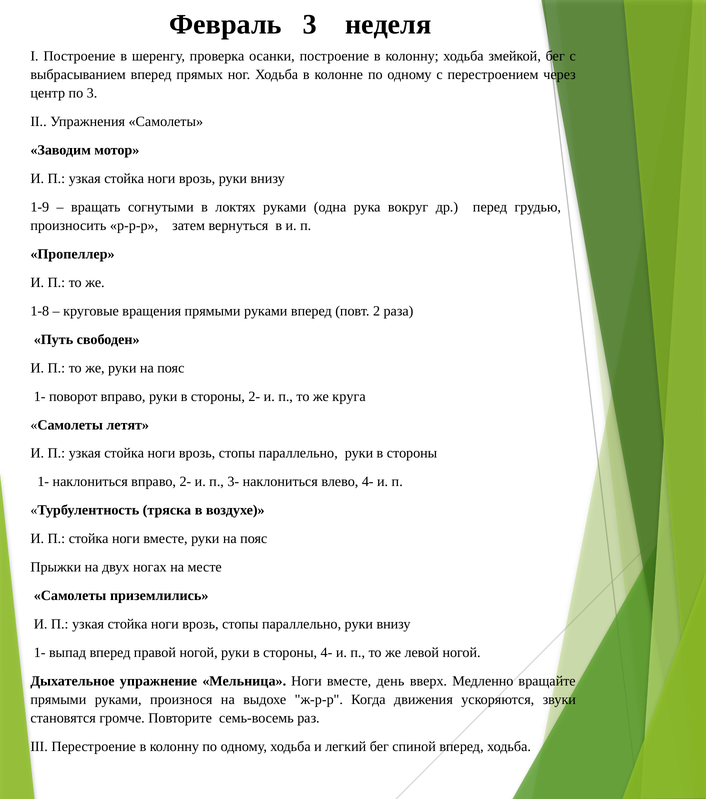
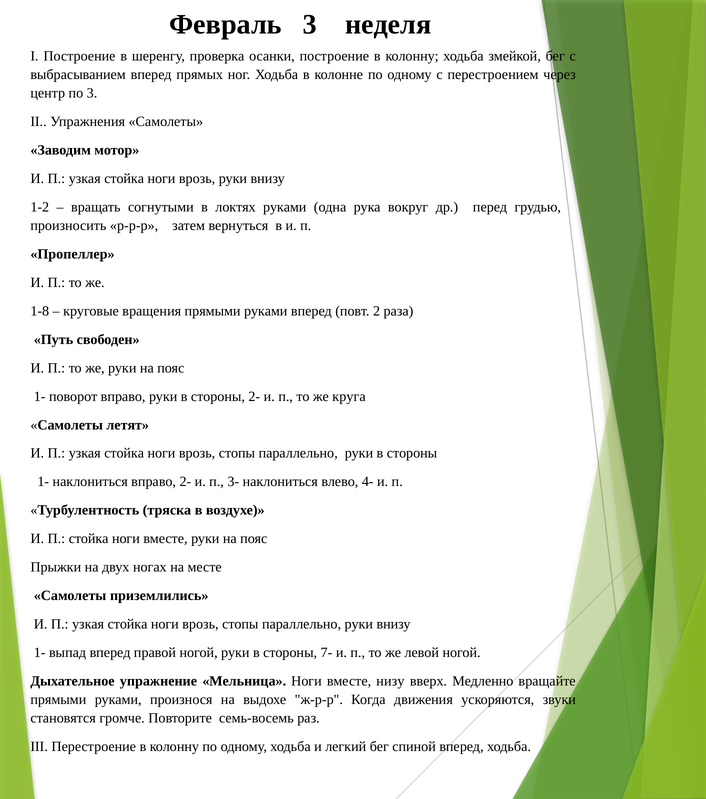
1-9: 1-9 -> 1-2 (40, 207)
стороны 4-: 4- -> 7- (326, 653)
день: день -> низу (390, 681)
